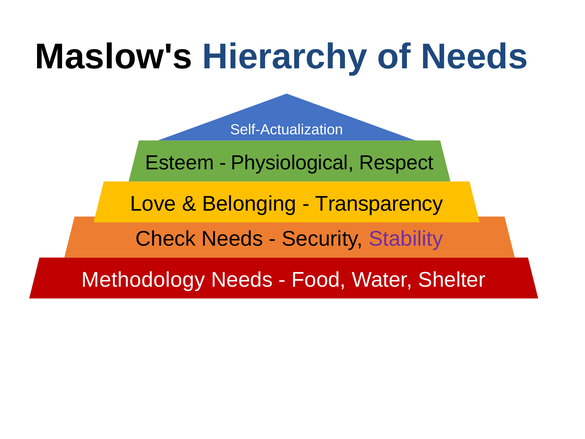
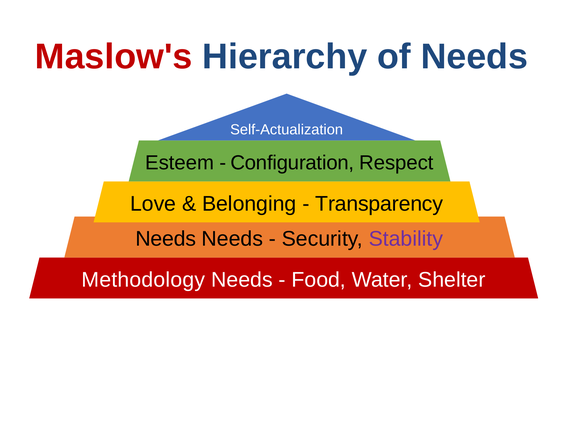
Maslow's colour: black -> red (114, 57)
Physiological: Physiological -> Configuration (292, 163)
Check: Check -> Needs (166, 239)
